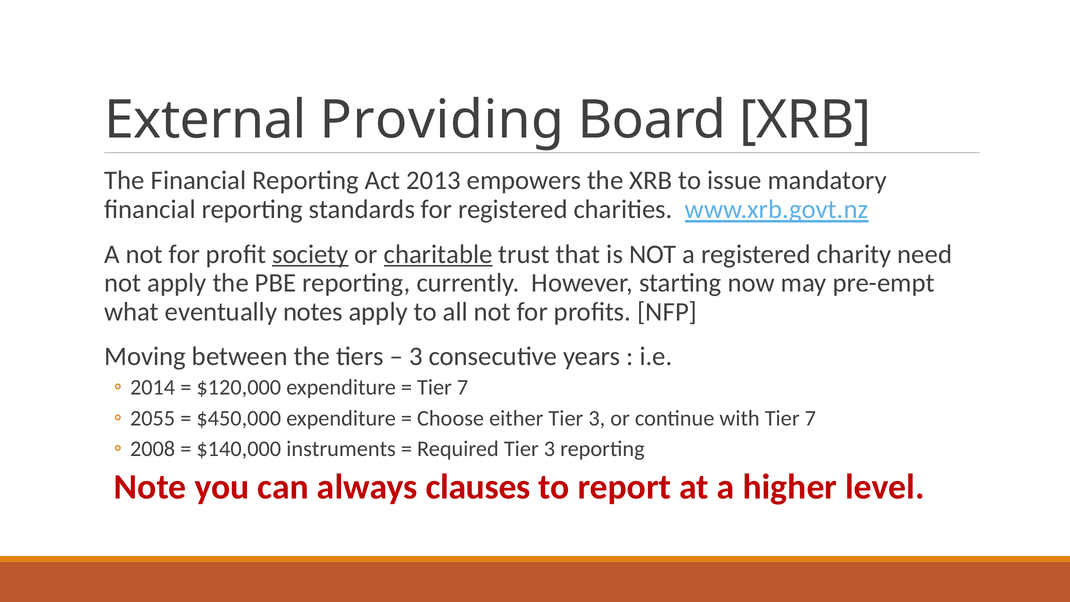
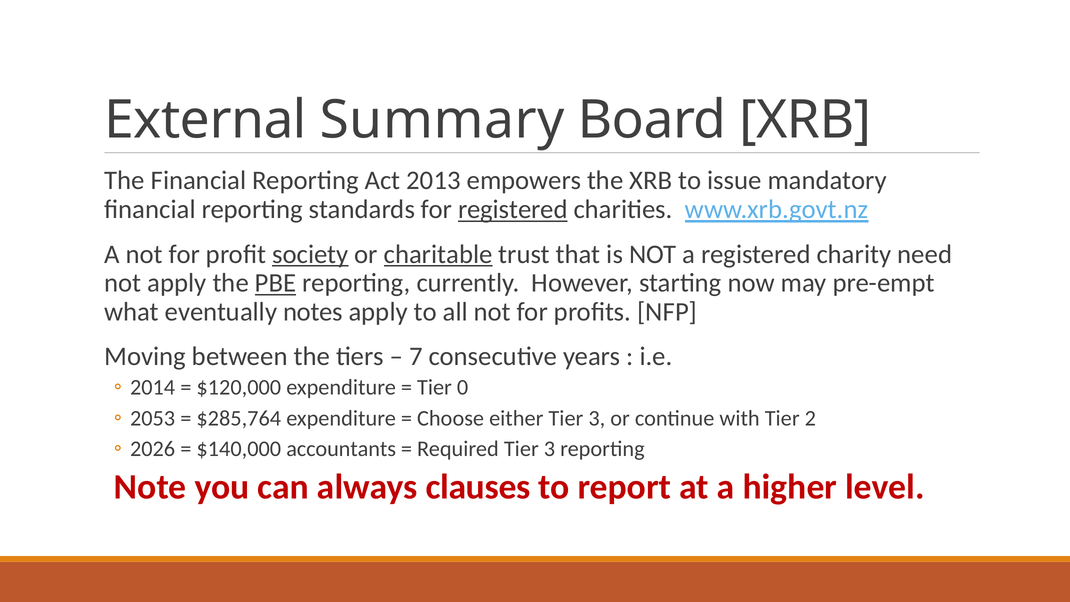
Providing: Providing -> Summary (442, 120)
registered underline: none -> present (513, 210)
PBE underline: none -> present (276, 283)
3: 3 -> 7 (416, 356)
7: 7 -> 0 (463, 387)
2055: 2055 -> 2053 (153, 418)
$450,000: $450,000 -> $285,764 (239, 418)
with Tier 7: 7 -> 2 (810, 418)
2008: 2008 -> 2026 (153, 449)
instruments: instruments -> accountants (341, 449)
